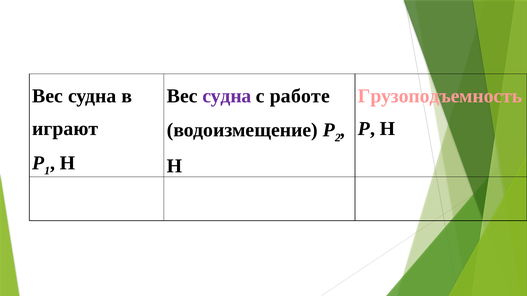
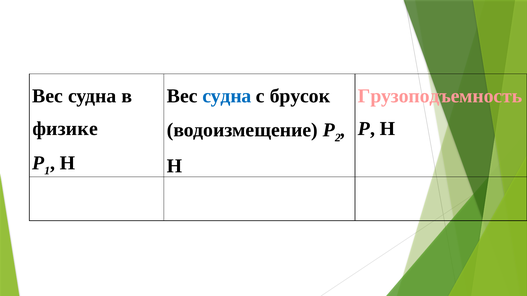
судна colour: purple -> blue (227, 96)
работе: работе -> брусок (300, 96)
играют: играют -> физике (65, 129)
